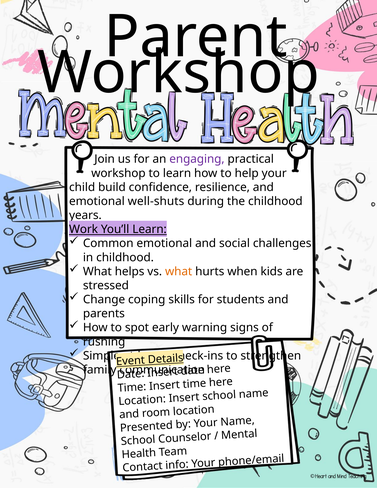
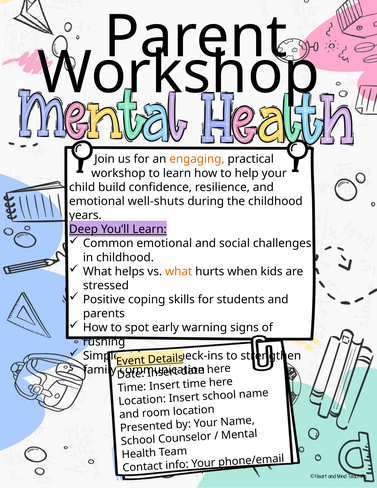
engaging colour: purple -> orange (197, 159)
Work: Work -> Deep (84, 229)
Change: Change -> Positive (104, 299)
